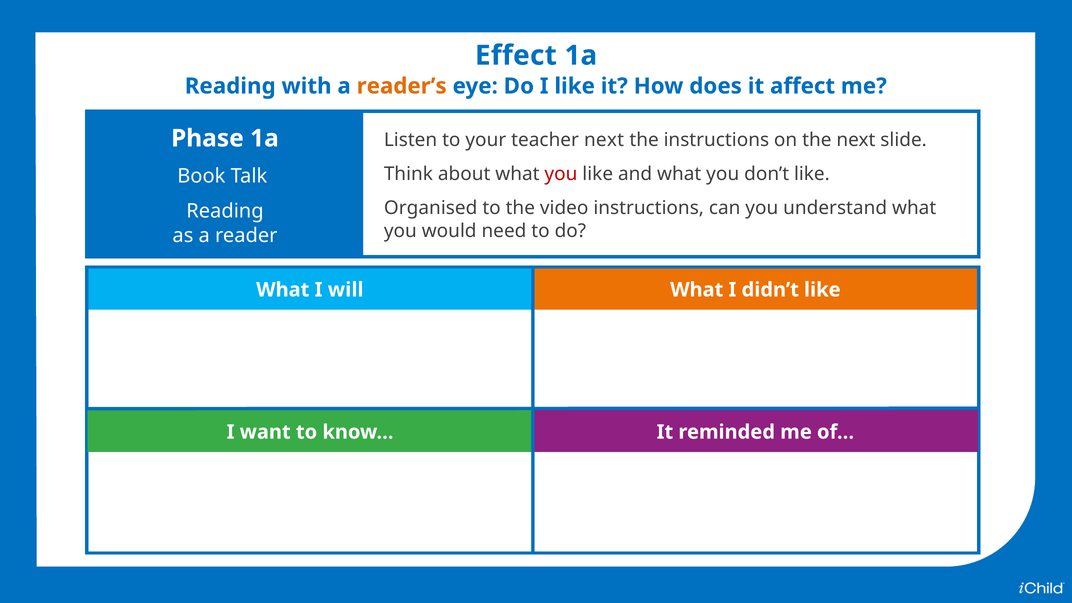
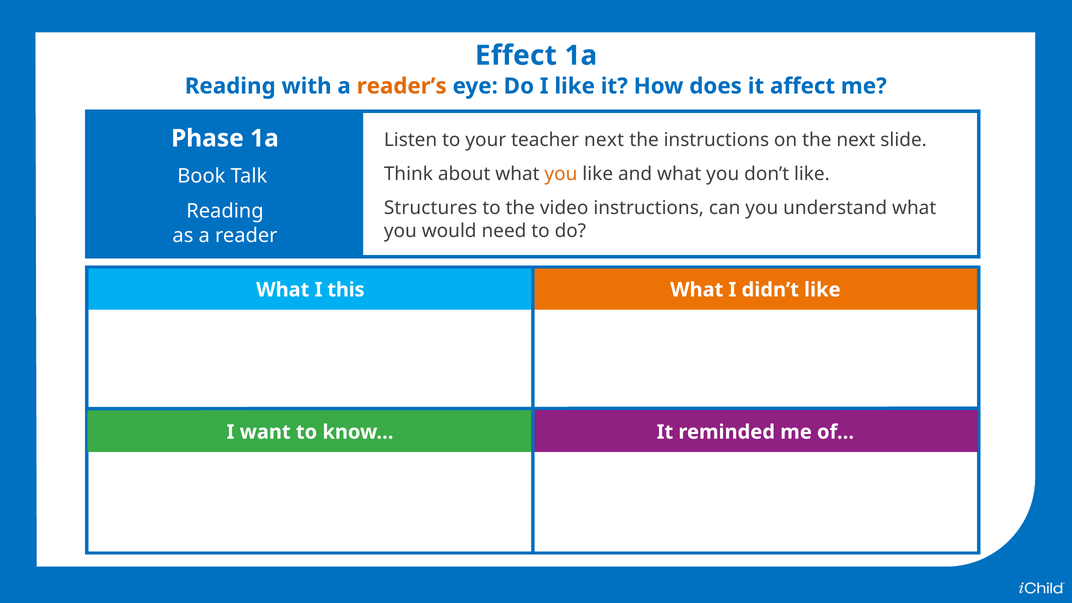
you colour: red -> orange (561, 174)
Organised: Organised -> Structures (431, 208)
will: will -> this (346, 290)
